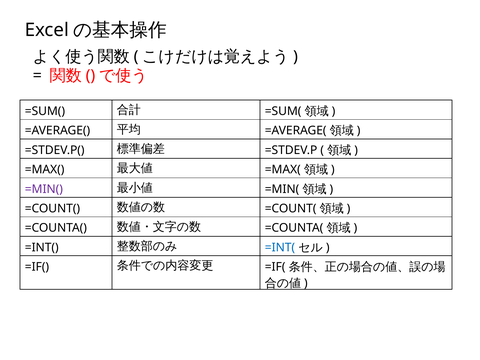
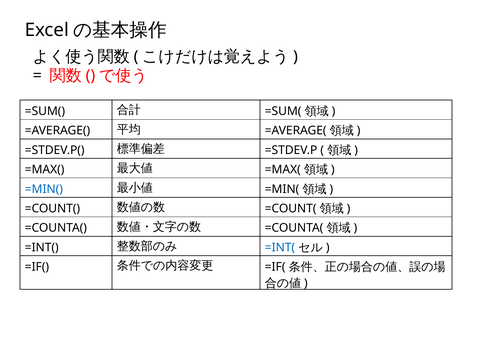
=MIN( colour: purple -> blue (44, 189)
